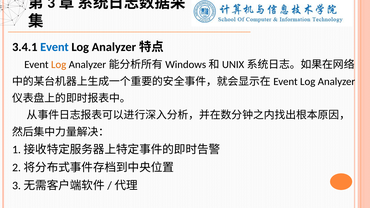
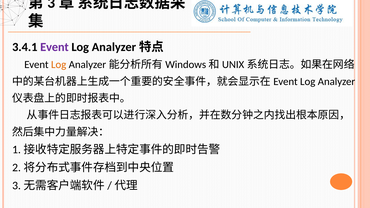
Event colour: blue -> purple (54, 47)
